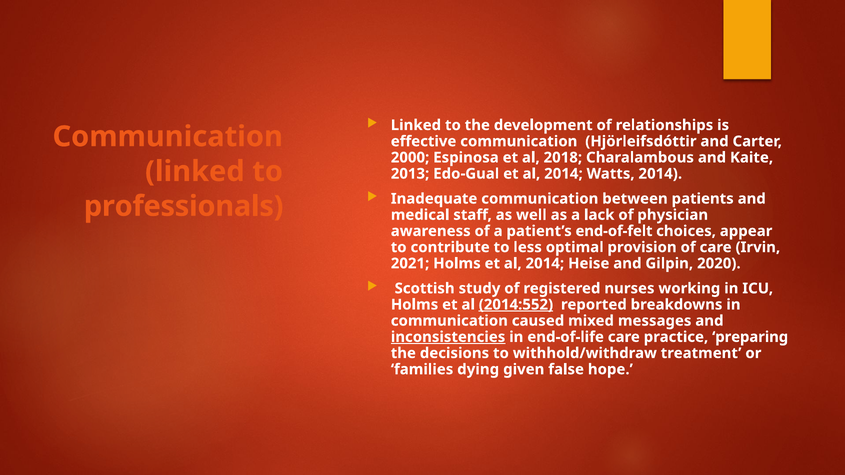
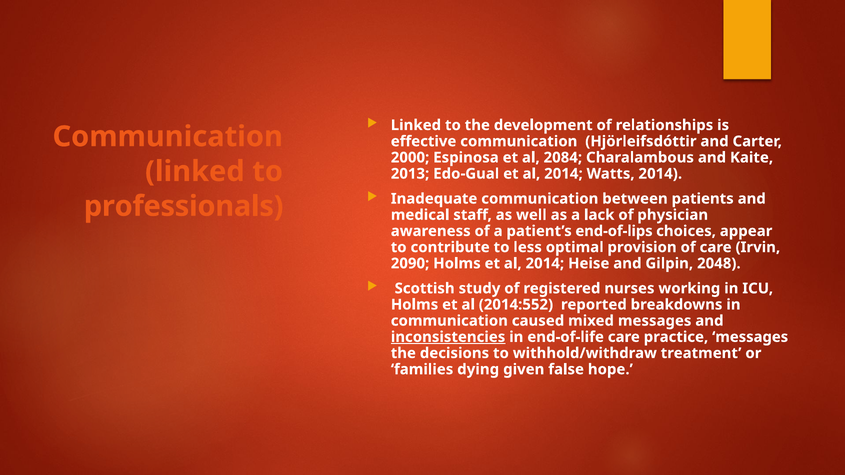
2018: 2018 -> 2084 (563, 158)
end-of-felt: end-of-felt -> end-of-lips (614, 231)
2021: 2021 -> 2090 (410, 264)
2020: 2020 -> 2048 (719, 264)
2014:552 underline: present -> none (516, 305)
practice preparing: preparing -> messages (750, 337)
